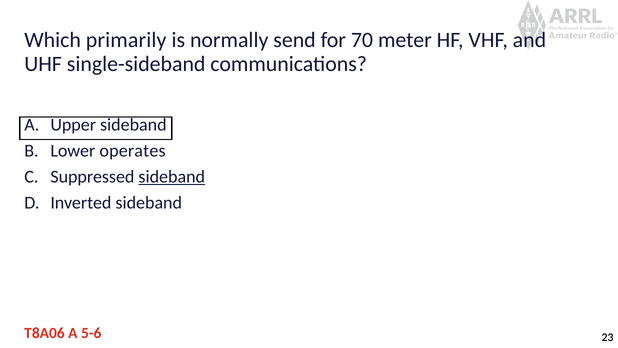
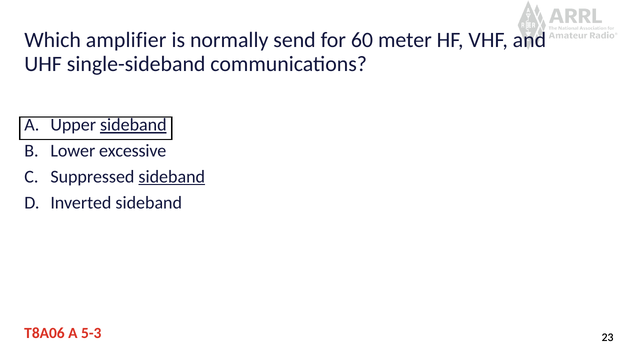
primarily: primarily -> amplifier (126, 40)
70: 70 -> 60 (362, 40)
sideband underline: none -> present (133, 125)
operates: operates -> excessive (133, 151)
5-6: 5-6 -> 5-3 (91, 333)
